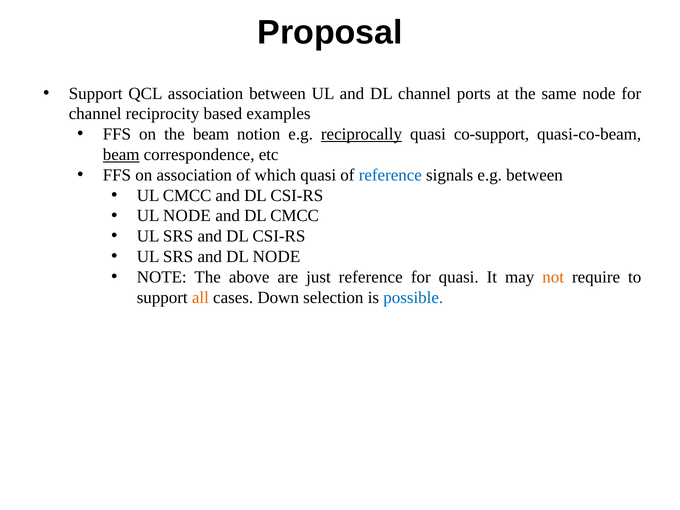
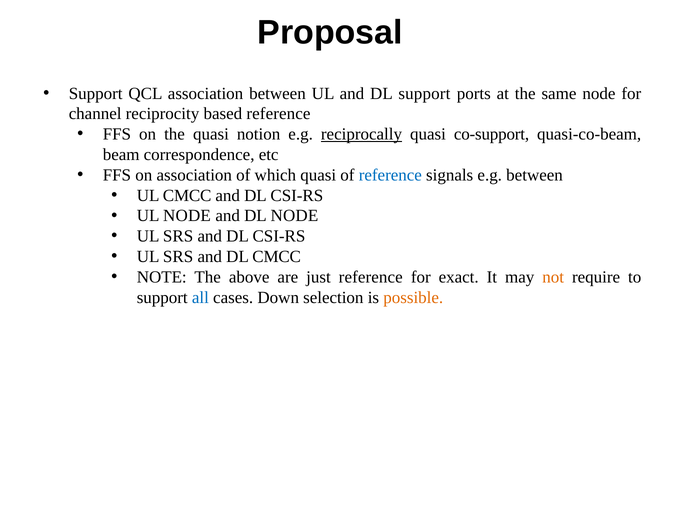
DL channel: channel -> support (424, 93)
based examples: examples -> reference (278, 114)
the beam: beam -> quasi (211, 134)
beam underline: present -> none (121, 155)
DL CMCC: CMCC -> NODE (294, 216)
DL NODE: NODE -> CMCC (277, 257)
for quasi: quasi -> exact (459, 277)
all colour: orange -> blue (200, 297)
possible colour: blue -> orange (413, 297)
